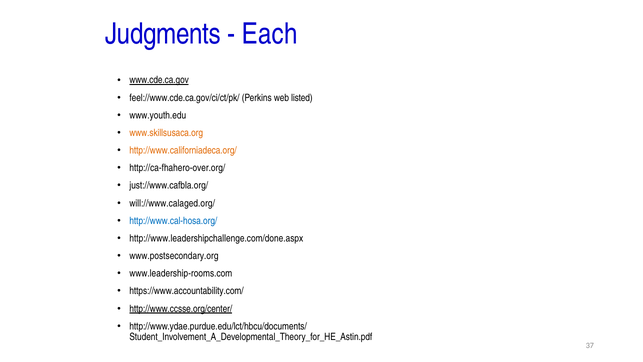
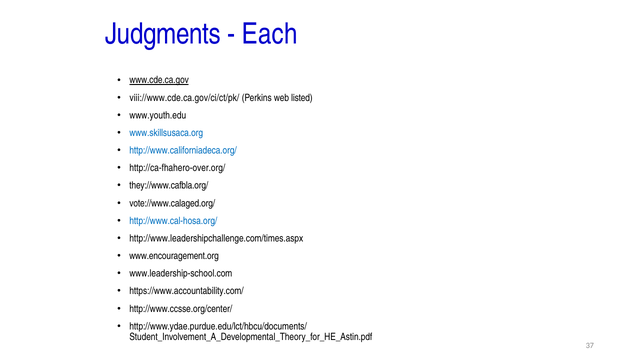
feel://www.cde.ca.gov/ci/ct/pk/: feel://www.cde.ca.gov/ci/ct/pk/ -> viii://www.cde.ca.gov/ci/ct/pk/ (184, 98)
www.skillsusaca.org colour: orange -> blue (166, 133)
http://www.californiadeca.org/ colour: orange -> blue (183, 150)
just://www.cafbla.org/: just://www.cafbla.org/ -> they://www.cafbla.org/ (169, 185)
will://www.calaged.org/: will://www.calaged.org/ -> vote://www.calaged.org/ (172, 203)
http://www.leadershipchallenge.com/done.aspx: http://www.leadershipchallenge.com/done.aspx -> http://www.leadershipchallenge.com/times.aspx (216, 238)
www.postsecondary.org: www.postsecondary.org -> www.encouragement.org (174, 256)
www.leadership-rooms.com: www.leadership-rooms.com -> www.leadership-school.com (181, 273)
http://www.ccsse.org/center/ underline: present -> none (181, 308)
